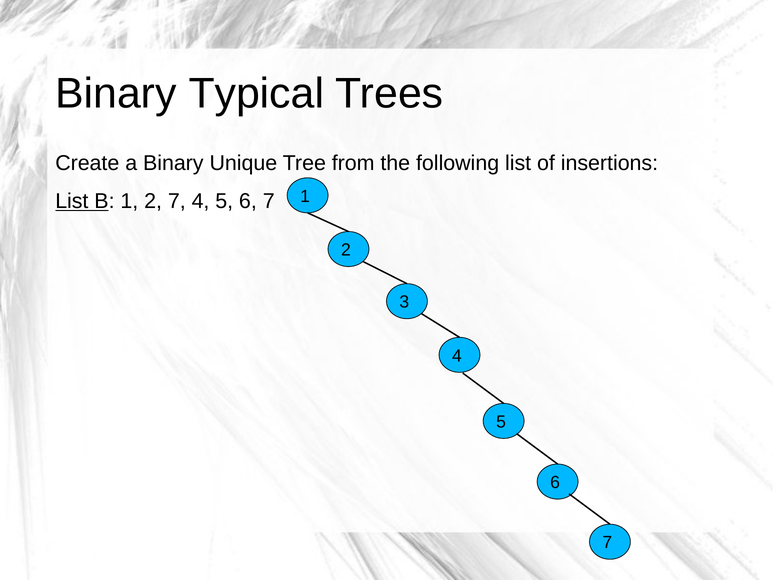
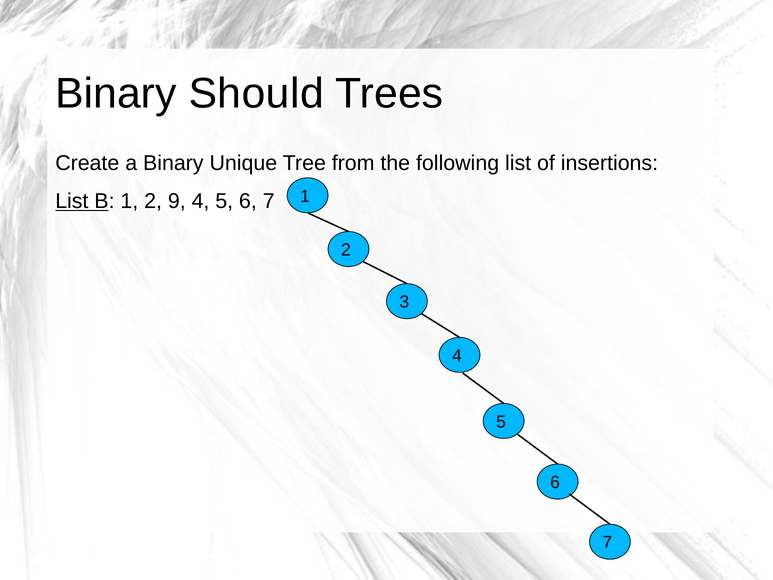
Typical: Typical -> Should (256, 93)
2 7: 7 -> 9 (177, 201)
